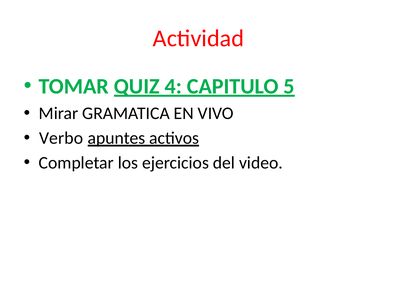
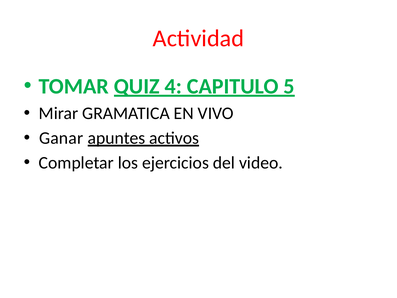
Verbo: Verbo -> Ganar (61, 138)
